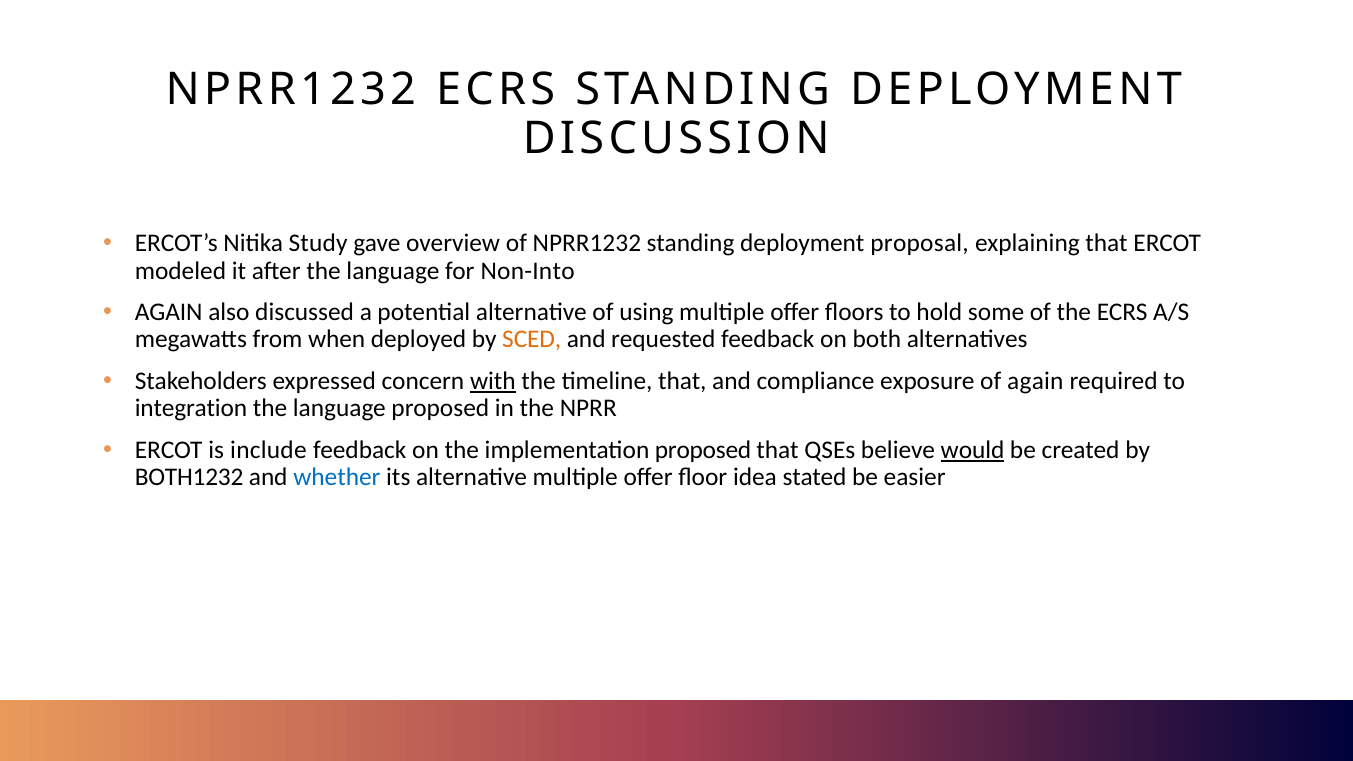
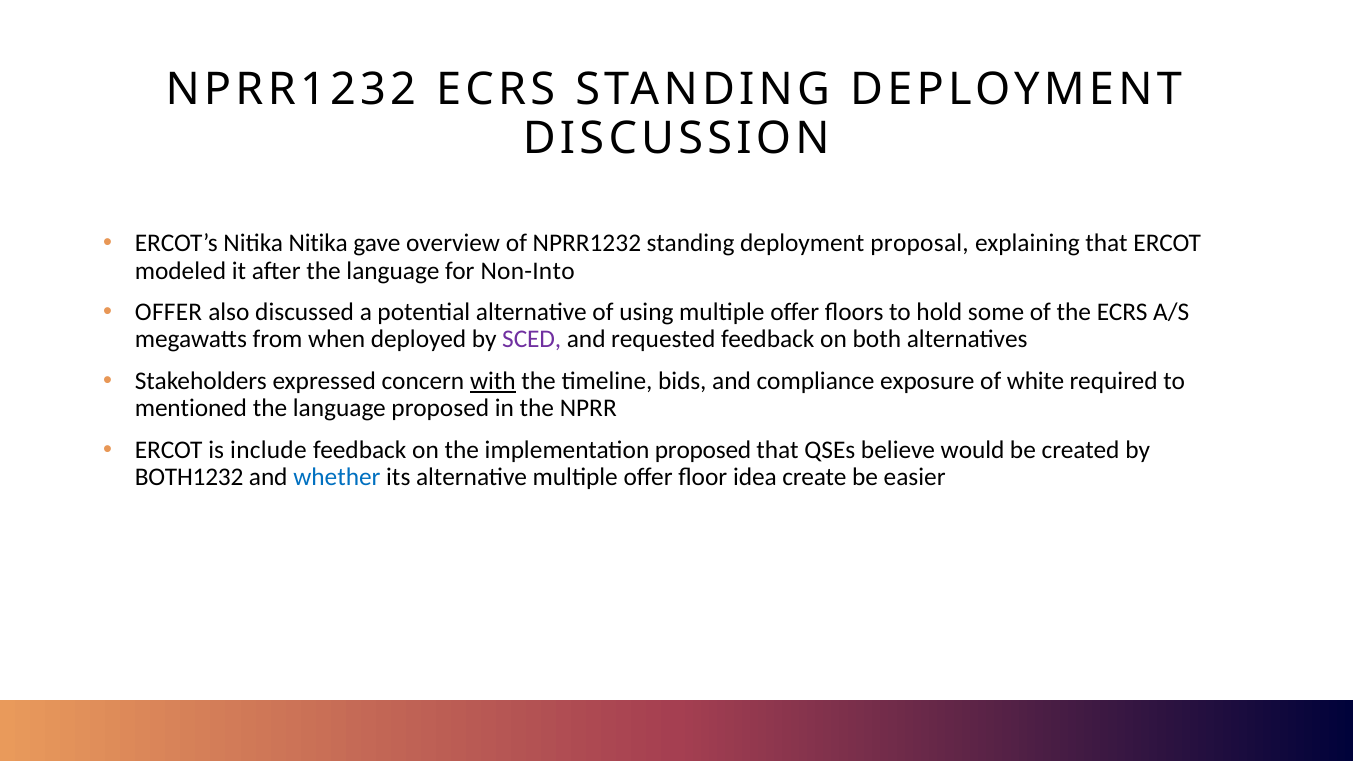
Nitika Study: Study -> Nitika (318, 243)
AGAIN: AGAIN -> OFFER (169, 312)
SCED colour: orange -> purple (532, 340)
timeline that: that -> bids (682, 381)
of again: again -> white (1036, 381)
integration: integration -> mentioned (191, 409)
would underline: present -> none (973, 450)
stated: stated -> create (815, 477)
